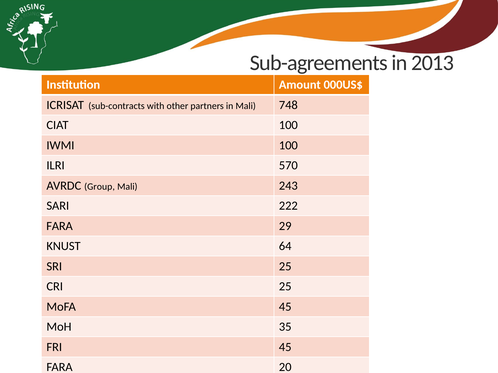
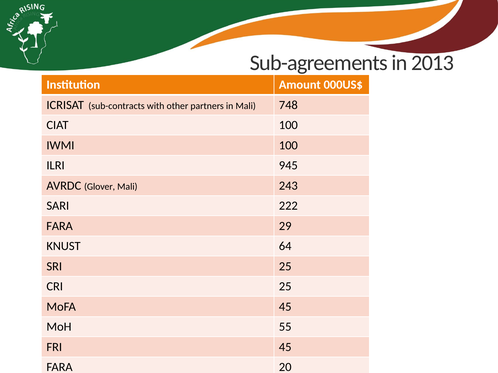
570: 570 -> 945 (288, 166)
Group: Group -> Glover (100, 187)
35: 35 -> 55 (285, 327)
